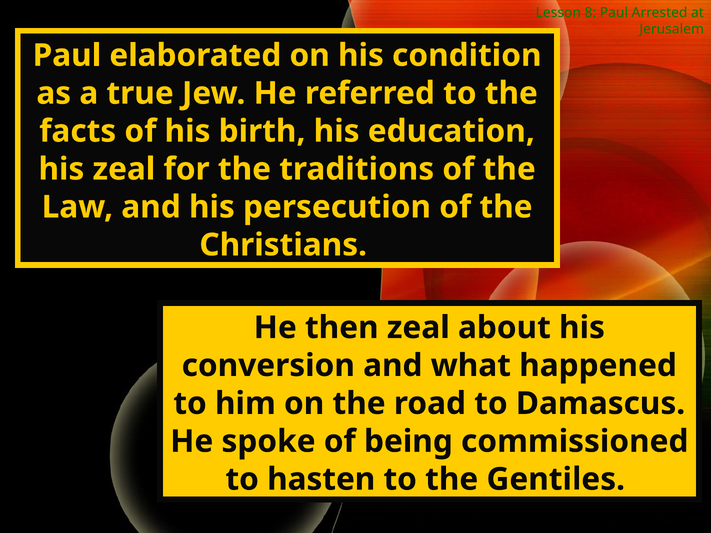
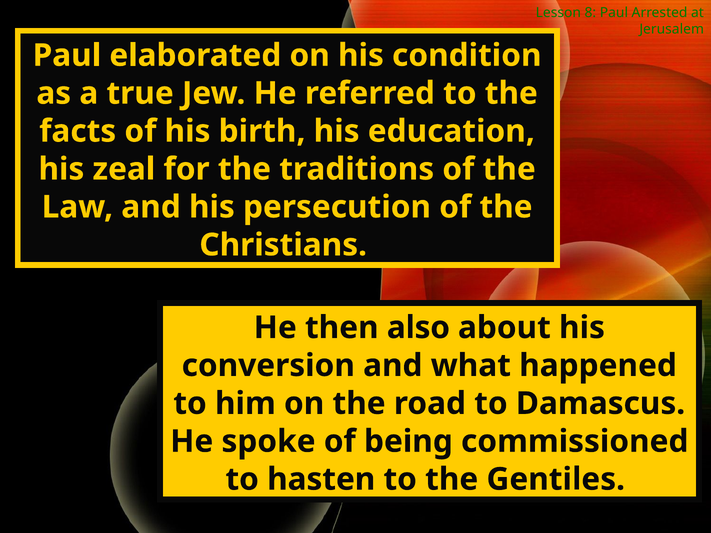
then zeal: zeal -> also (418, 328)
